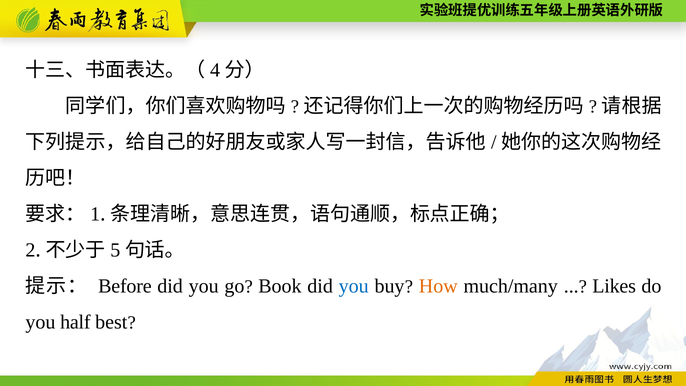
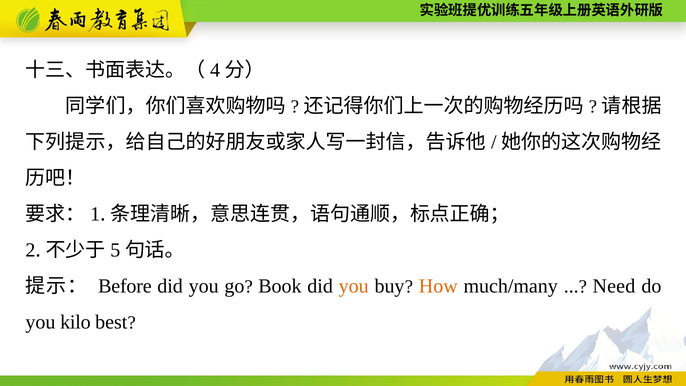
you colour: blue -> orange (354, 286)
Likes: Likes -> Need (614, 286)
half: half -> kilo (75, 322)
